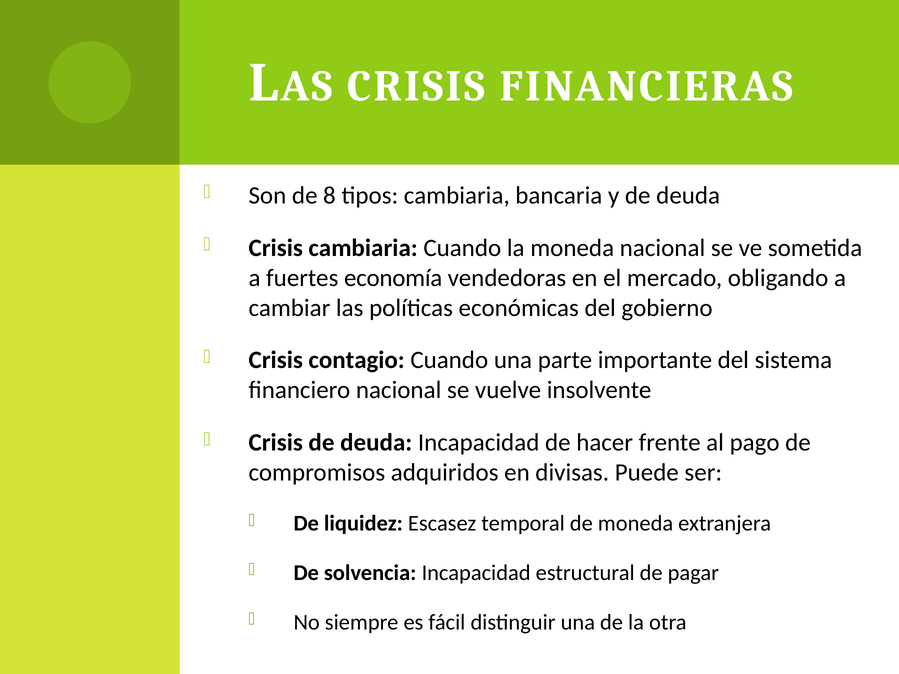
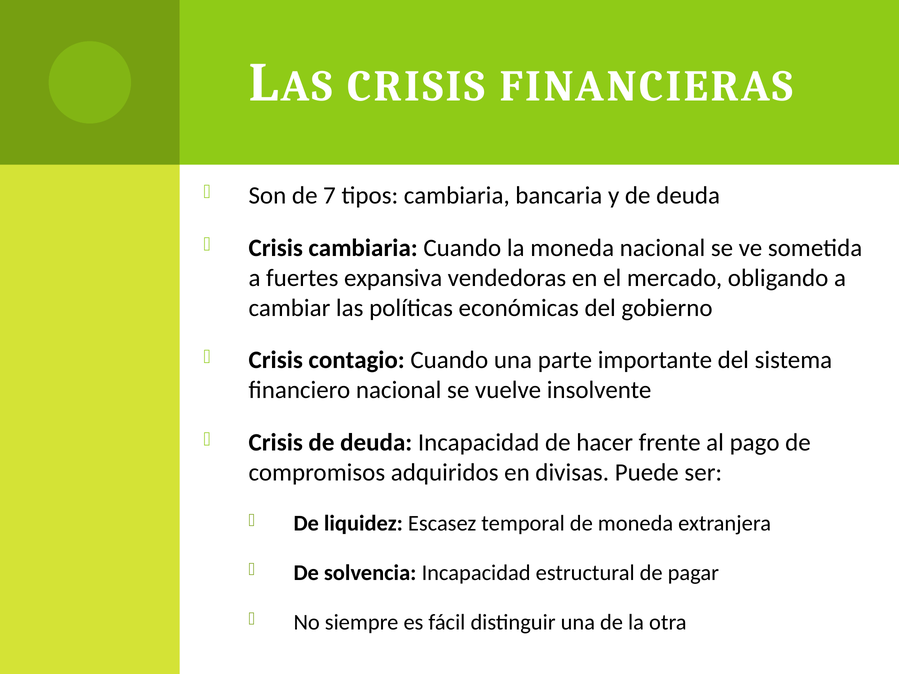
8: 8 -> 7 (329, 196)
economía: economía -> expansiva (393, 278)
